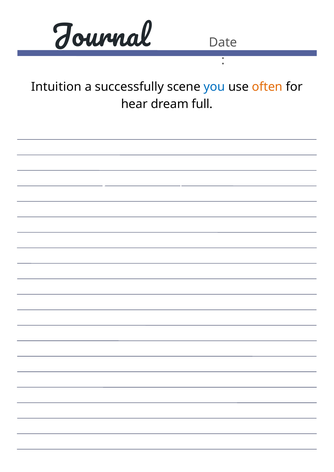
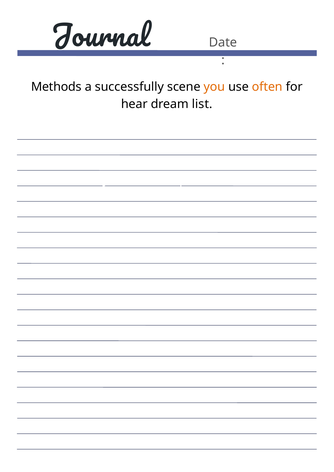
Intuition: Intuition -> Methods (56, 87)
you colour: blue -> orange (214, 87)
full: full -> list (202, 104)
